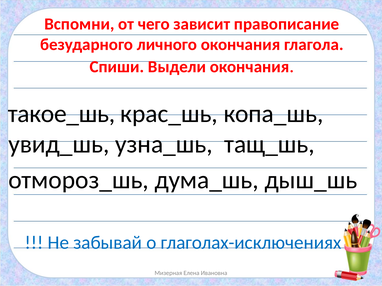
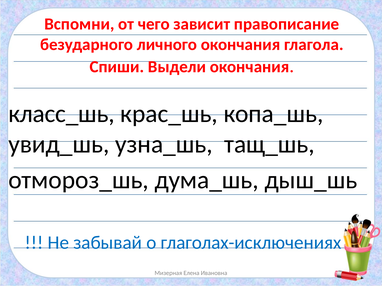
такое_шь: такое_шь -> класс_шь (61, 114)
